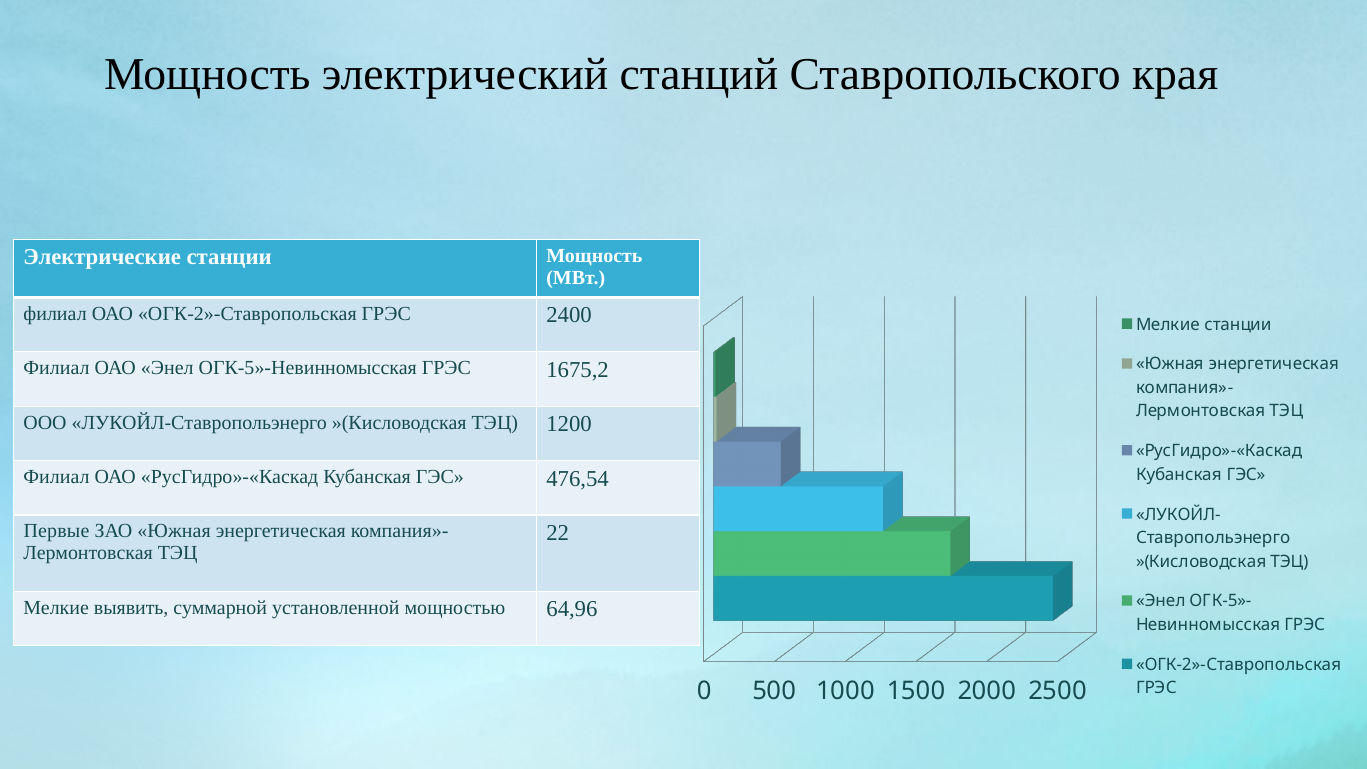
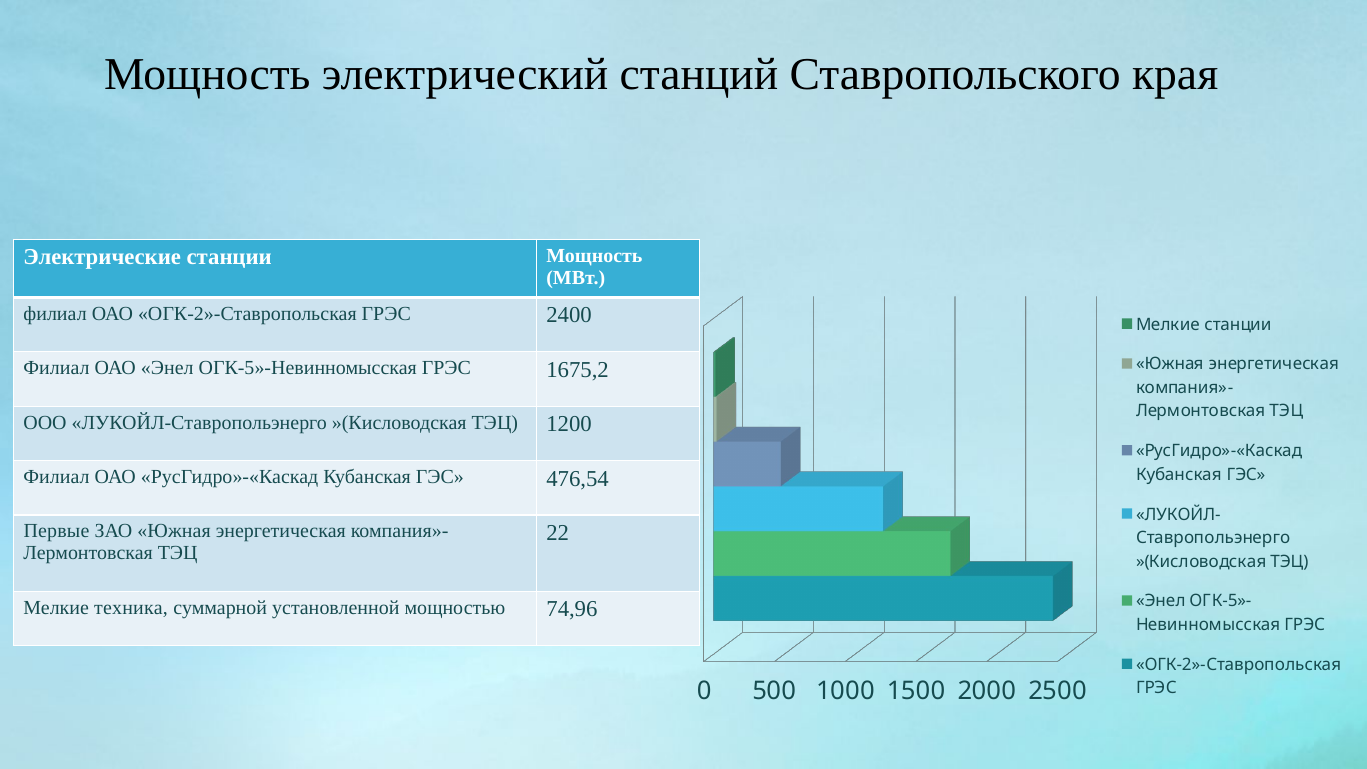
выявить: выявить -> техника (131, 608)
64,96: 64,96 -> 74,96 (572, 609)
